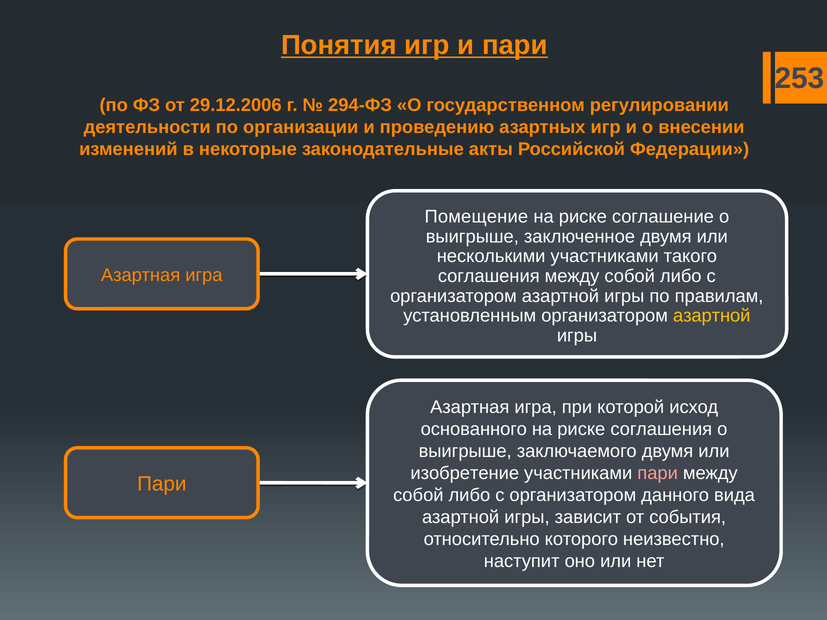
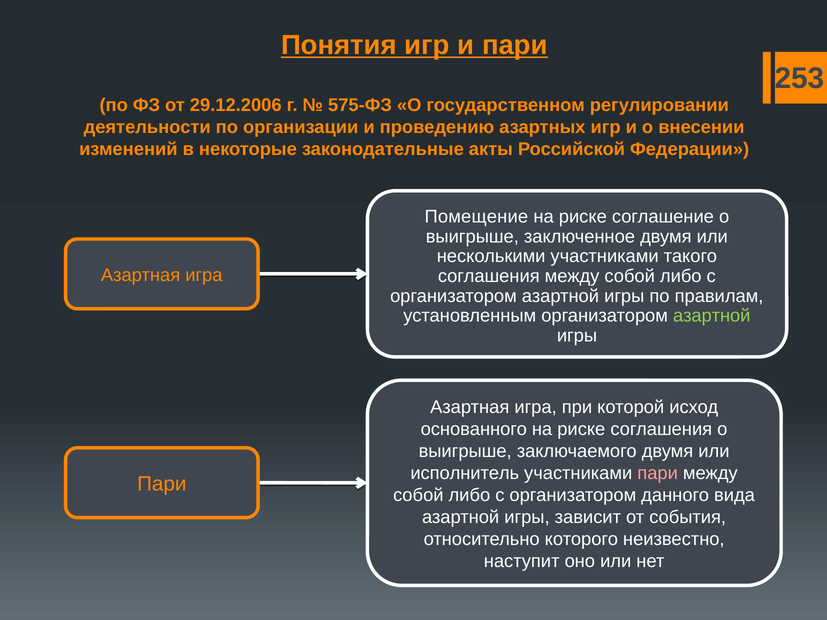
294-ФЗ: 294-ФЗ -> 575-ФЗ (360, 105)
азартной colour: yellow -> light green (712, 316)
изобретение: изобретение -> исполнитель (465, 473)
